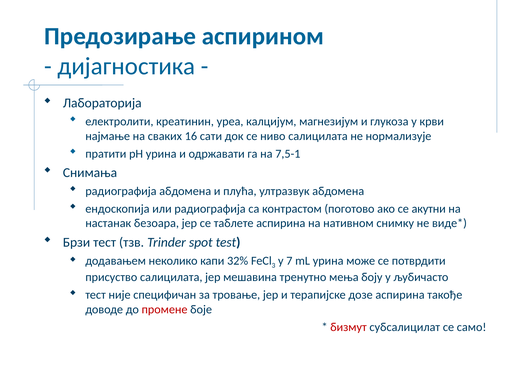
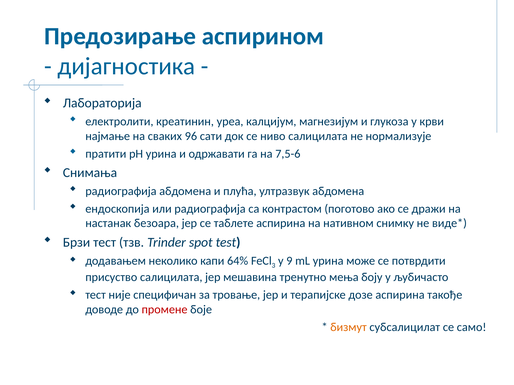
16: 16 -> 96 (191, 136)
7,5-1: 7,5-1 -> 7,5-6 (288, 154)
акутни: акутни -> дражи (429, 209)
32%: 32% -> 64% (238, 261)
7: 7 -> 9 (289, 261)
бизмут colour: red -> orange (349, 327)
